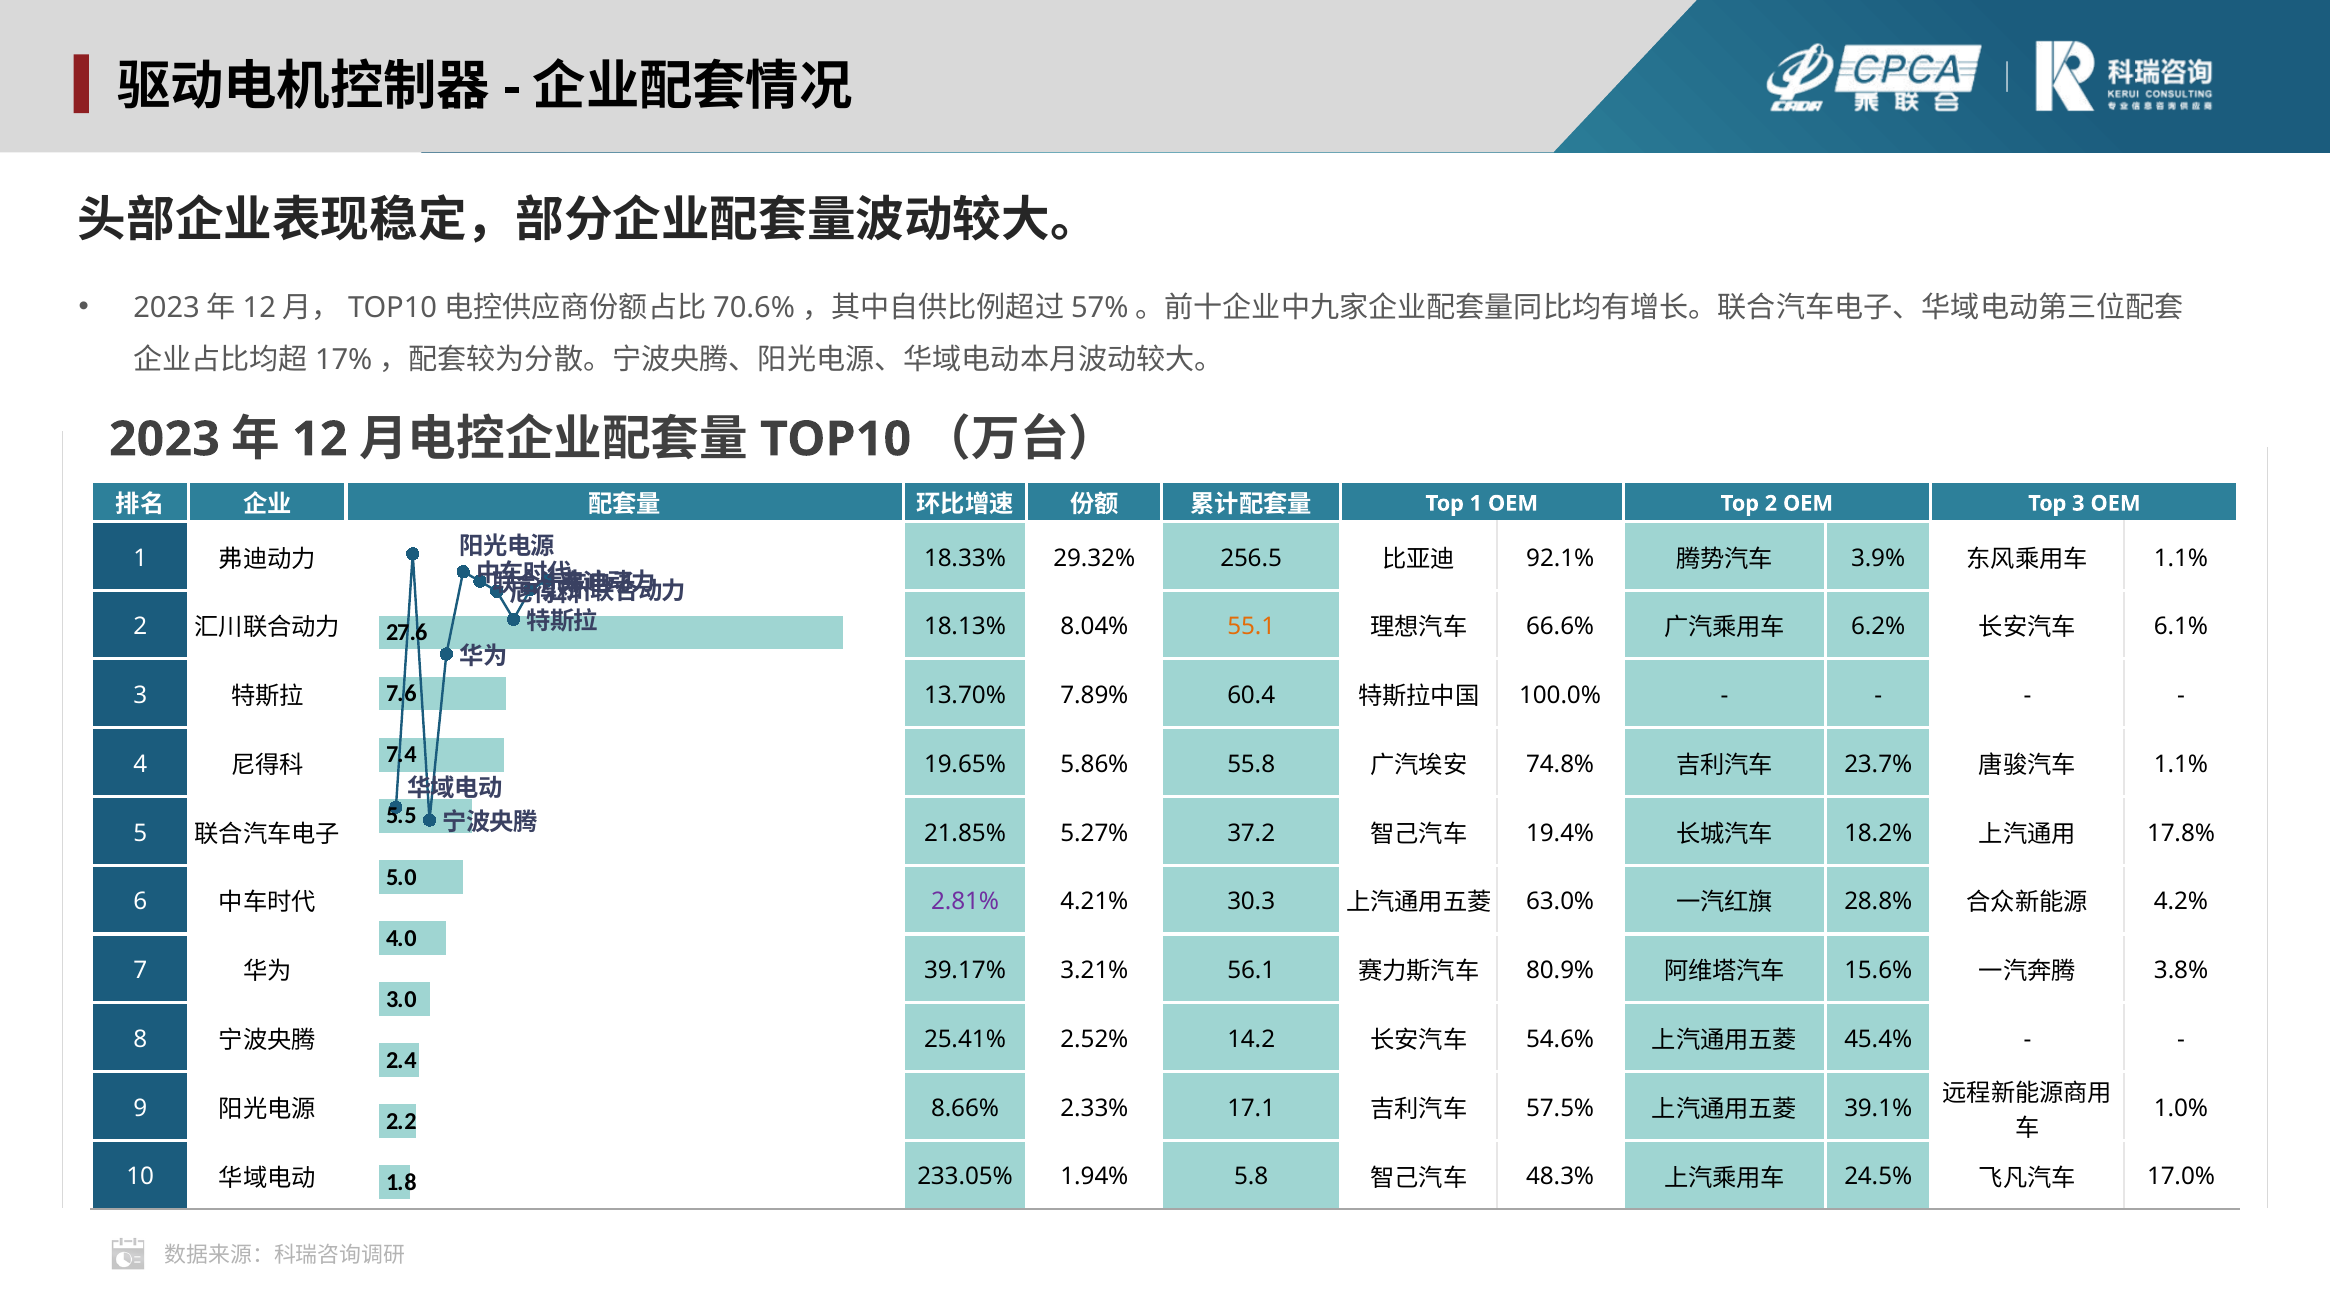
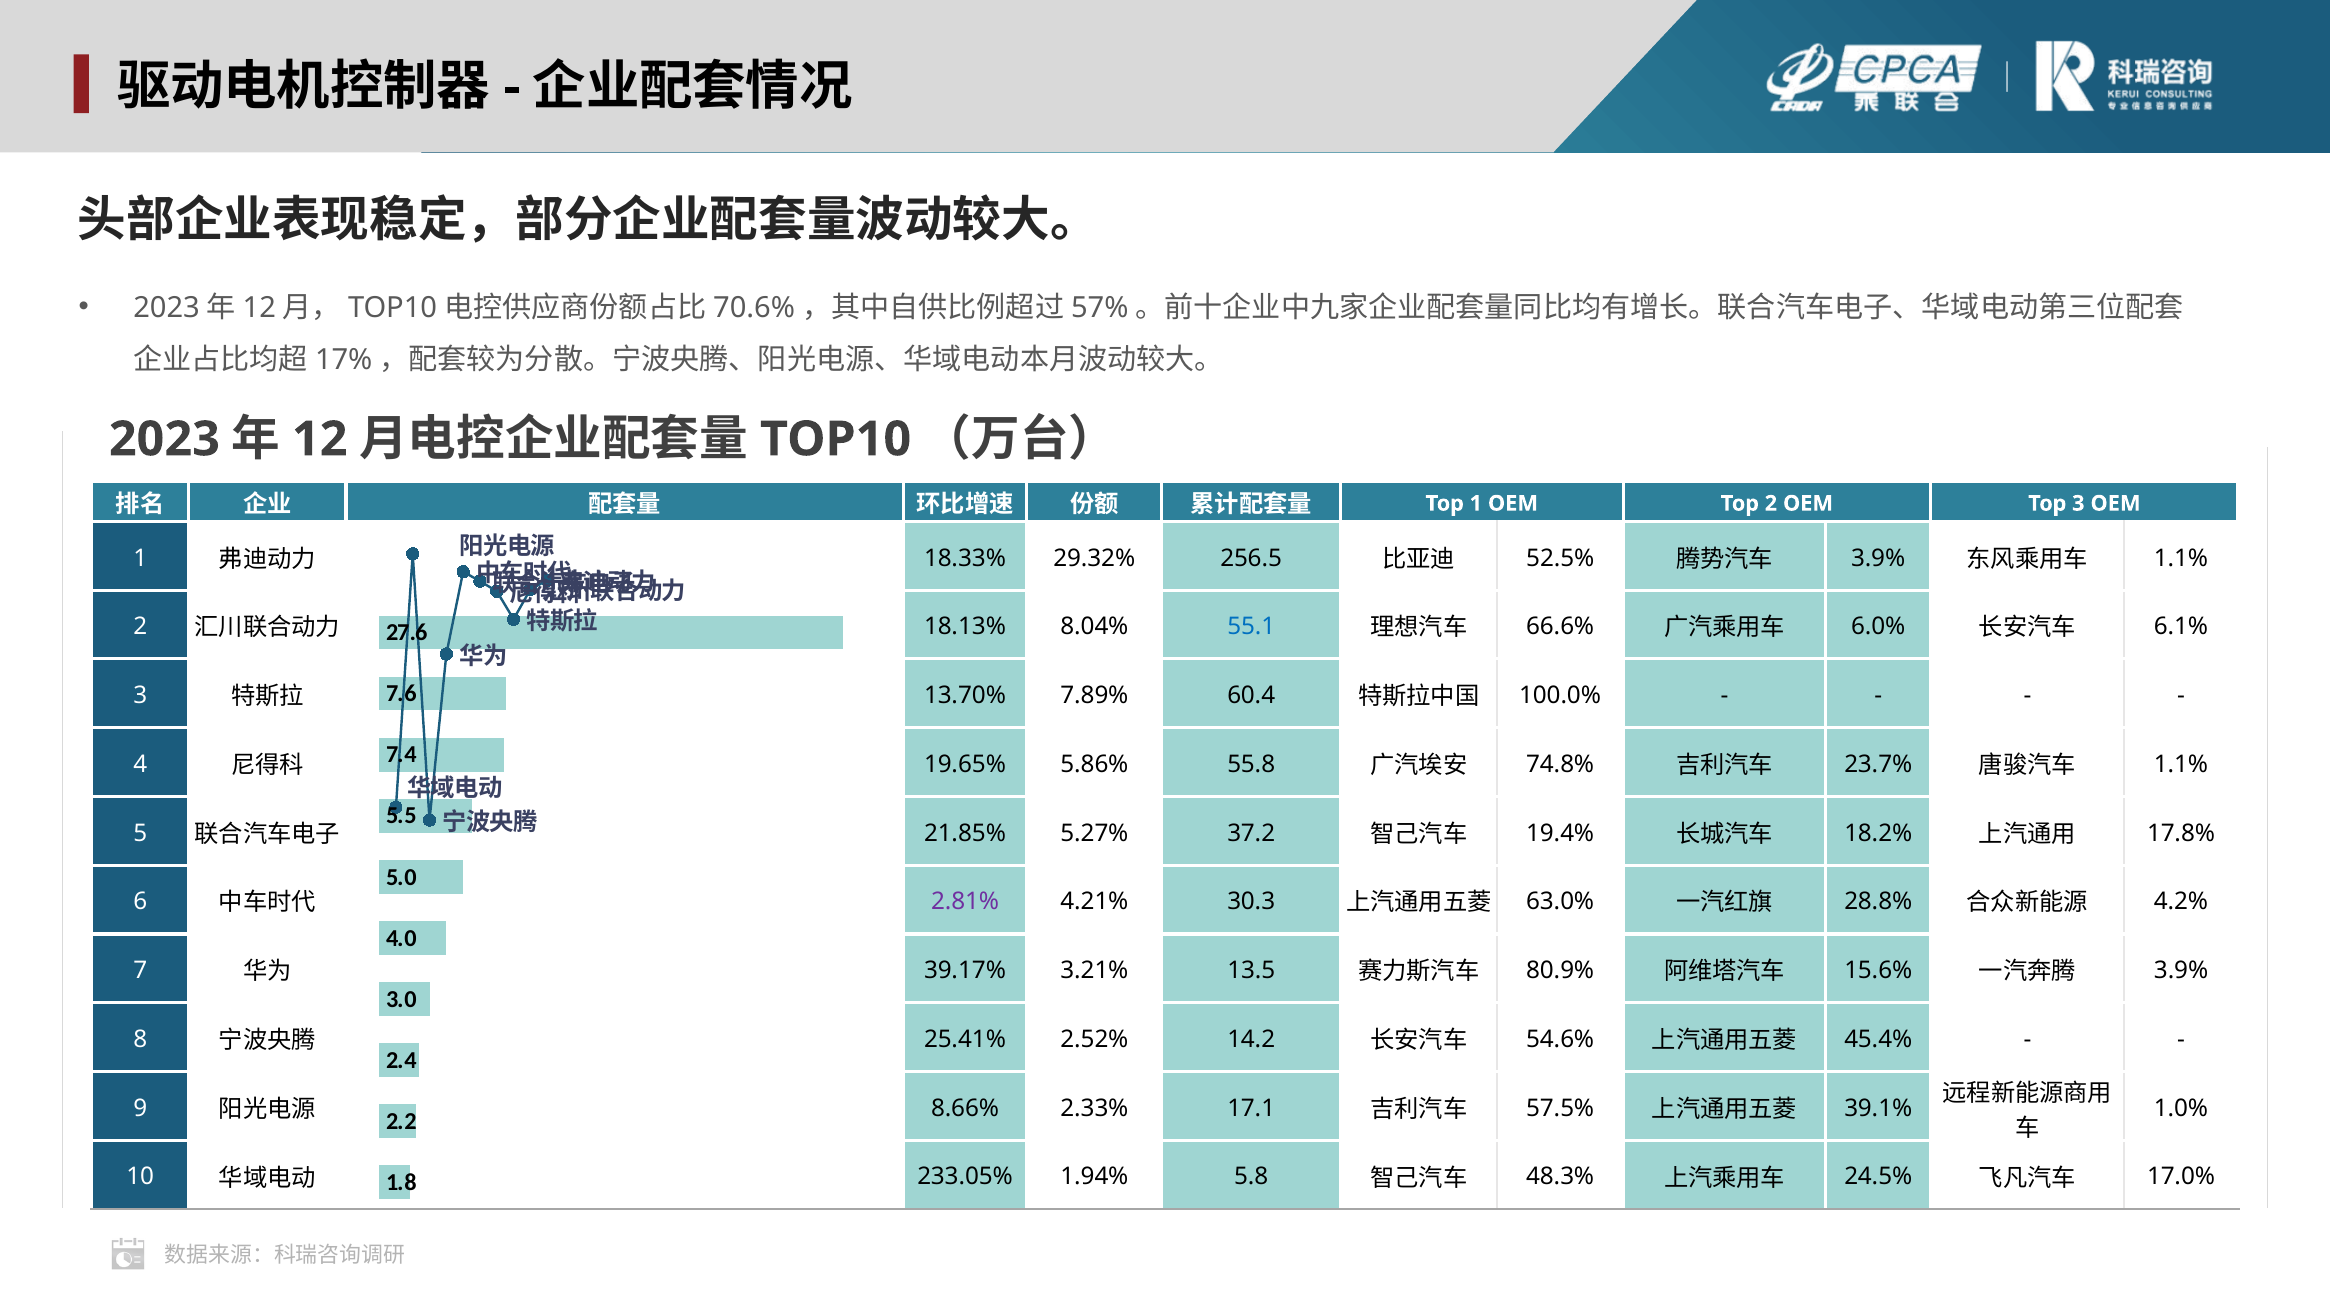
92.1%: 92.1% -> 52.5% (1560, 558)
55.1 colour: orange -> blue (1251, 627)
6.2%: 6.2% -> 6.0% (1878, 627)
56.1: 56.1 -> 13.5 (1251, 971)
3.8%: 3.8% -> 3.9% (2181, 971)
